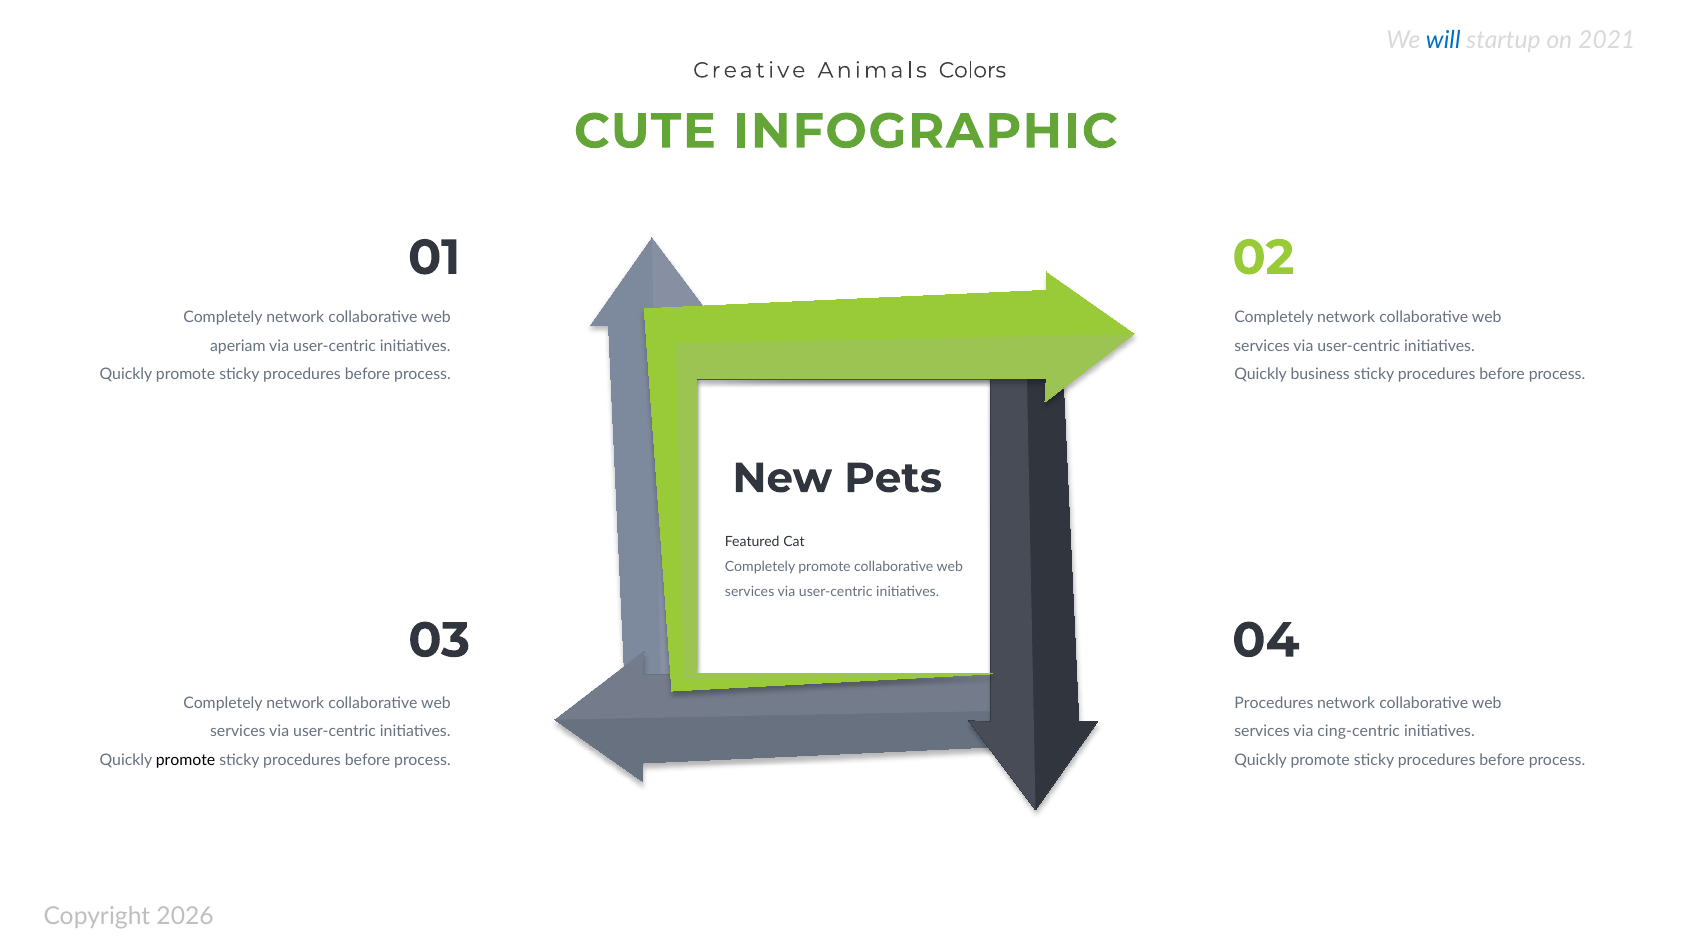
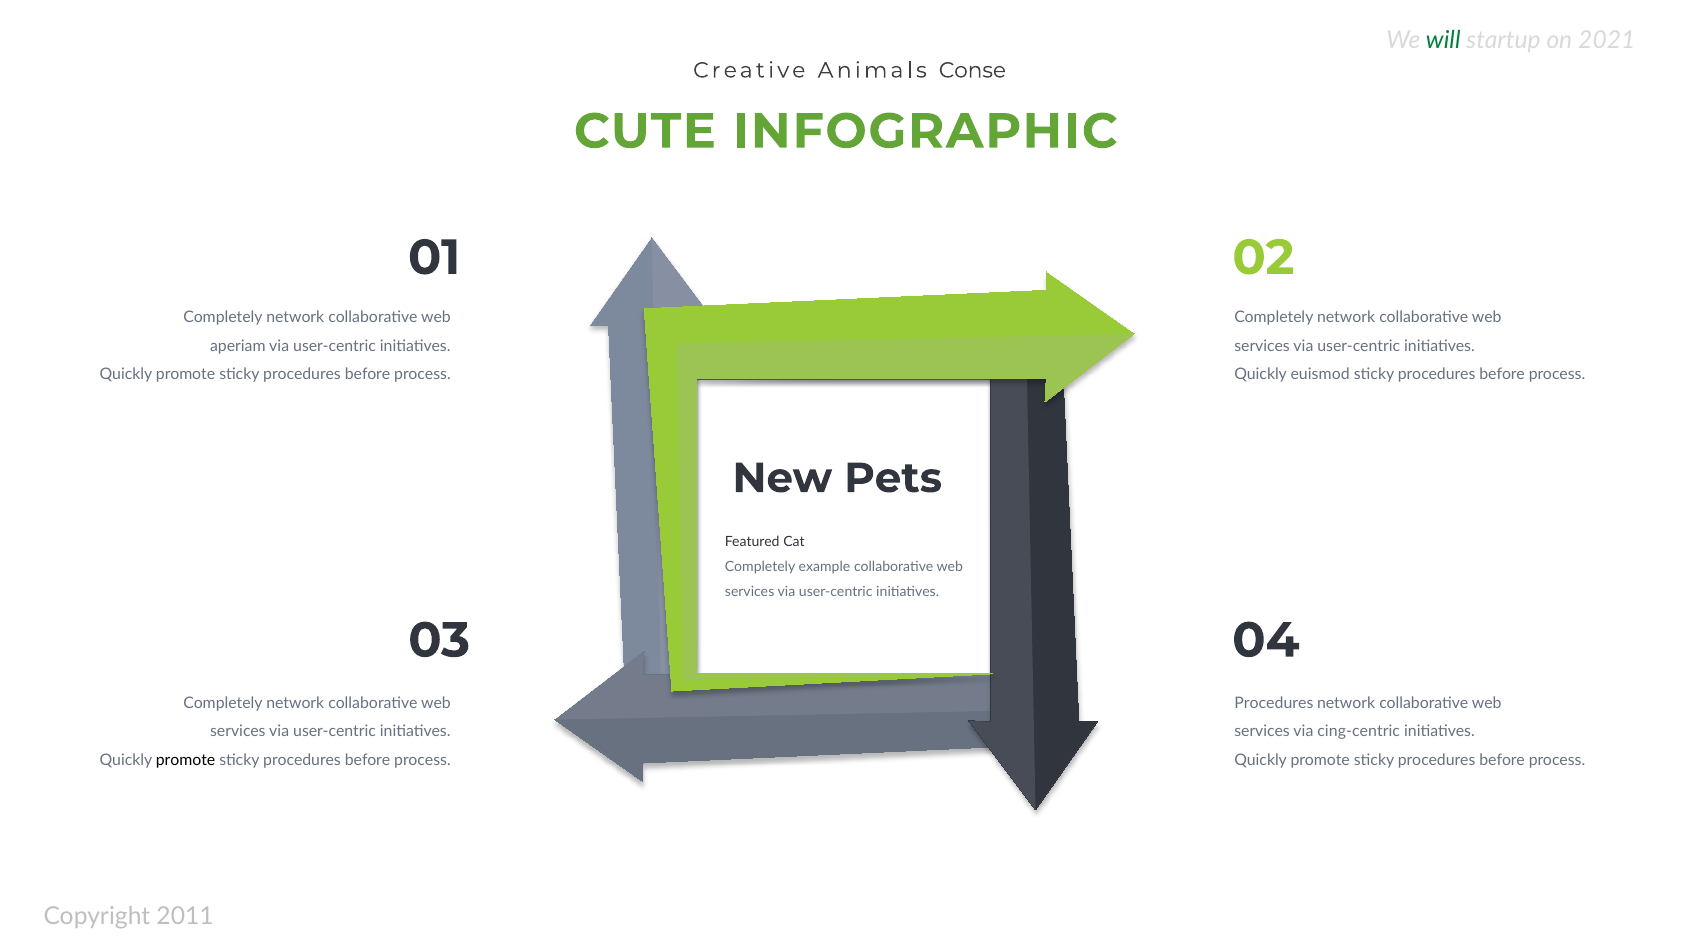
will colour: blue -> green (1443, 40)
Colors: Colors -> Conse (972, 70)
business: business -> euismod (1320, 375)
Completely promote: promote -> example (824, 567)
2026: 2026 -> 2011 (185, 916)
